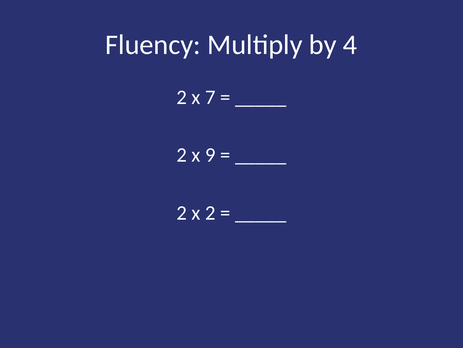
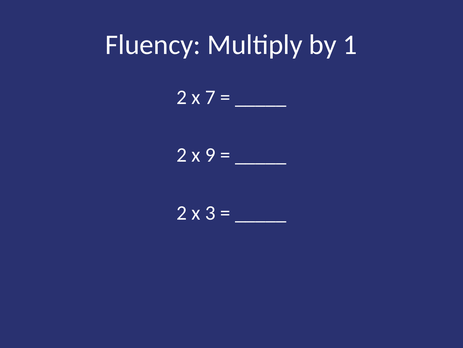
4: 4 -> 1 (350, 45)
x 2: 2 -> 3 (210, 212)
